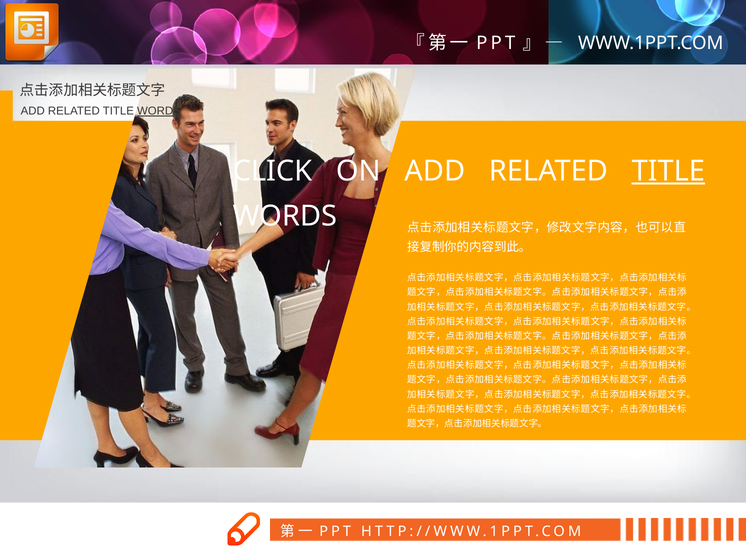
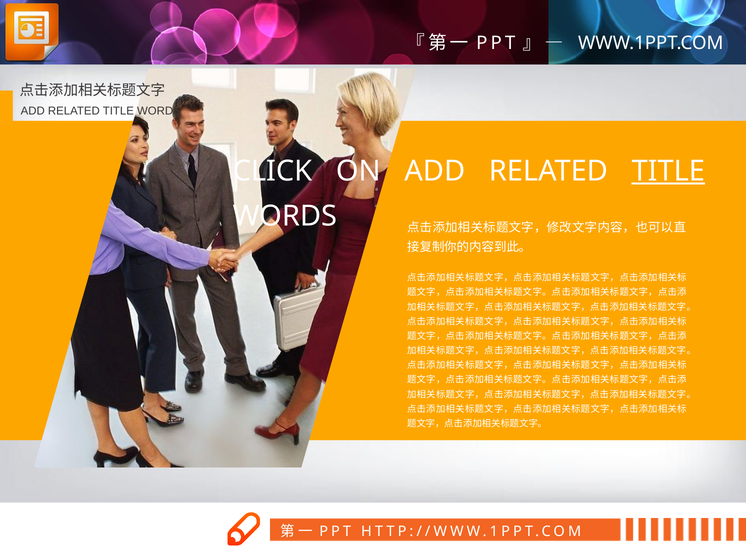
WORDS underline: present -> none (159, 111)
